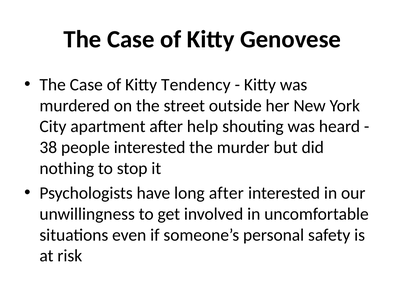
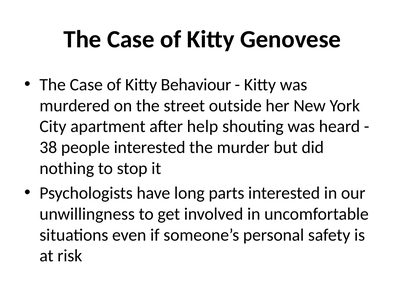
Tendency: Tendency -> Behaviour (196, 85)
long after: after -> parts (226, 193)
